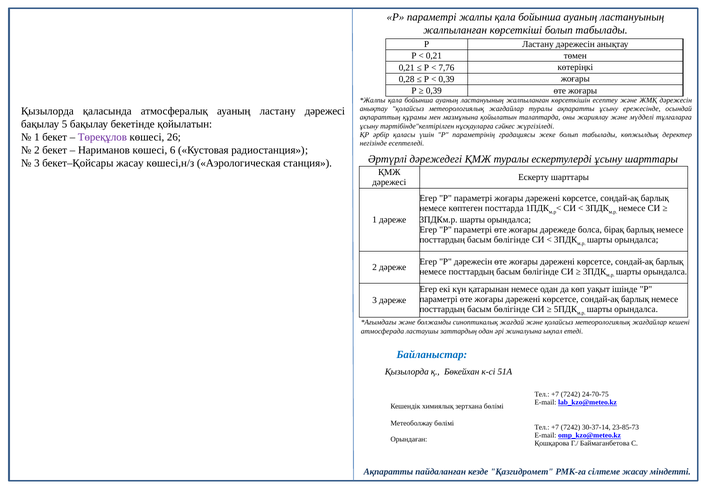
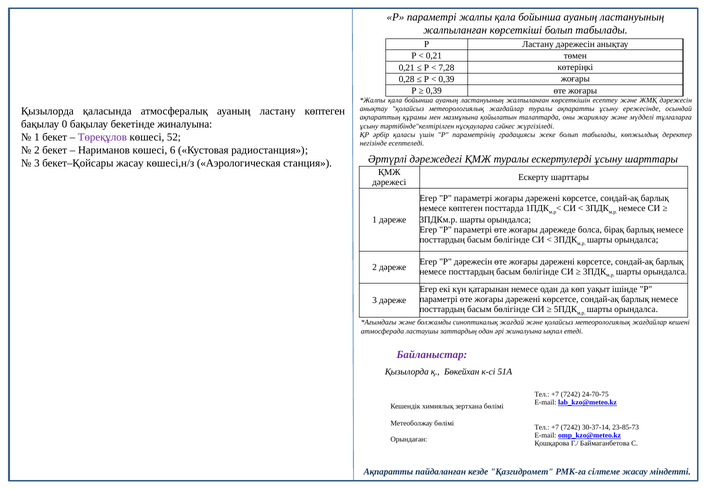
7,76: 7,76 -> 7,28 (446, 68)
ластану дәрежесі: дәрежесі -> көптеген (325, 111)
5: 5 -> 0 (65, 124)
бекетінде қойылатын: қойылатын -> жиналуына (185, 124)
26: 26 -> 52 (174, 137)
Байланыстар colour: blue -> purple (432, 355)
